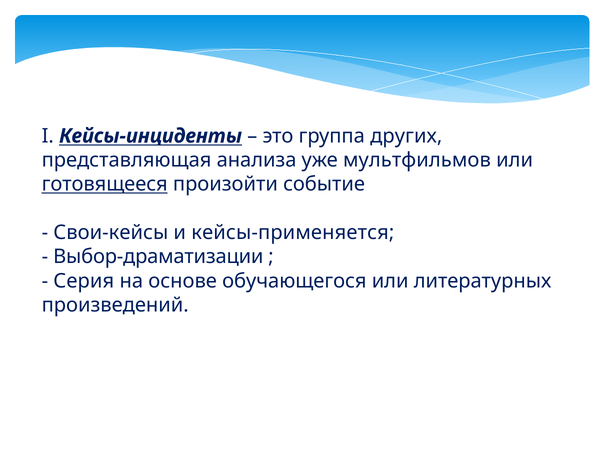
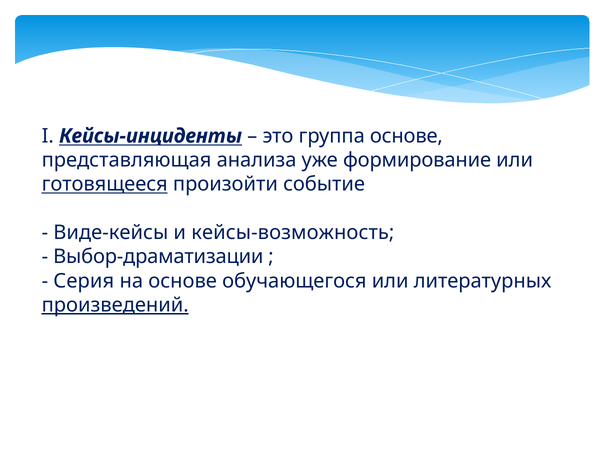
группа других: других -> основе (406, 136)
мультфильмов: мультфильмов -> формирование (417, 160)
Свои-кейсы: Свои-кейсы -> Виде-кейсы (111, 233)
кейсы-применяется: кейсы-применяется -> кейсы-возможность (293, 233)
произведений underline: none -> present (115, 305)
